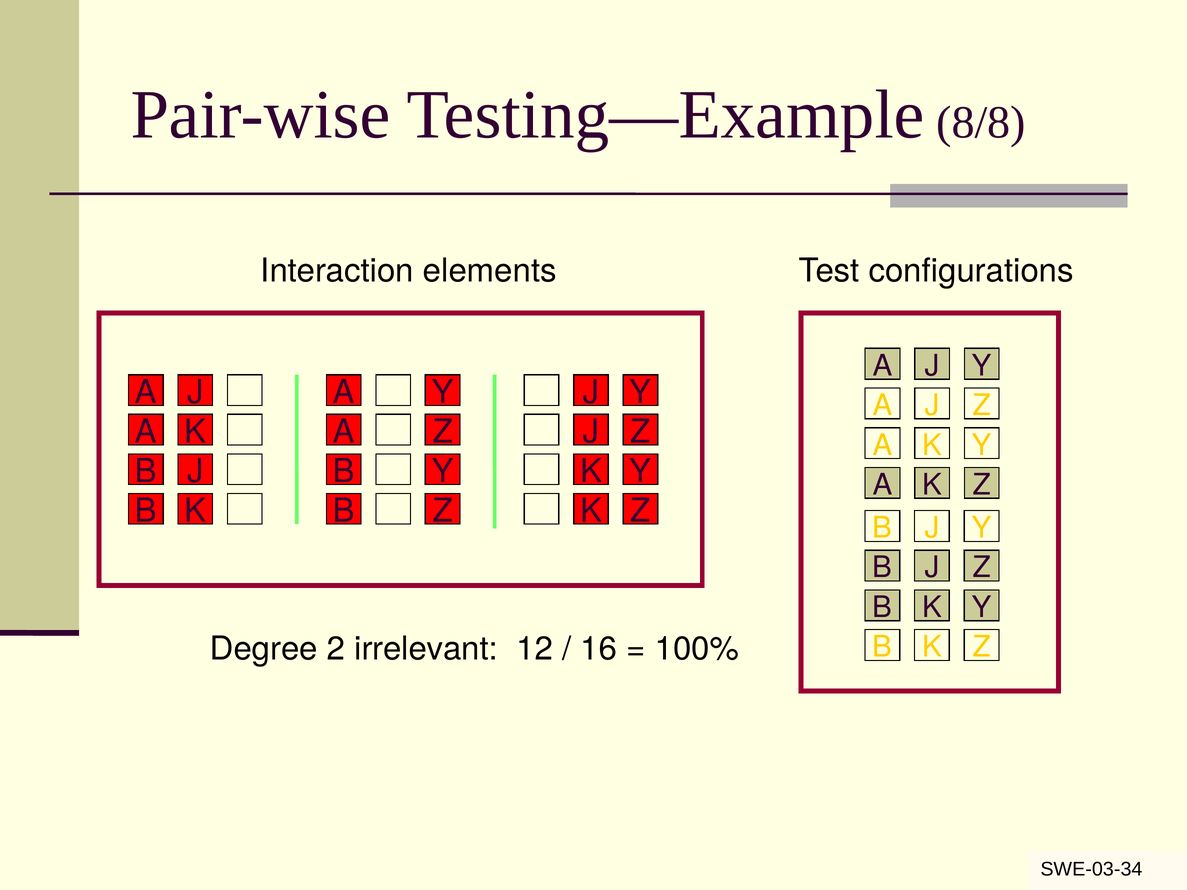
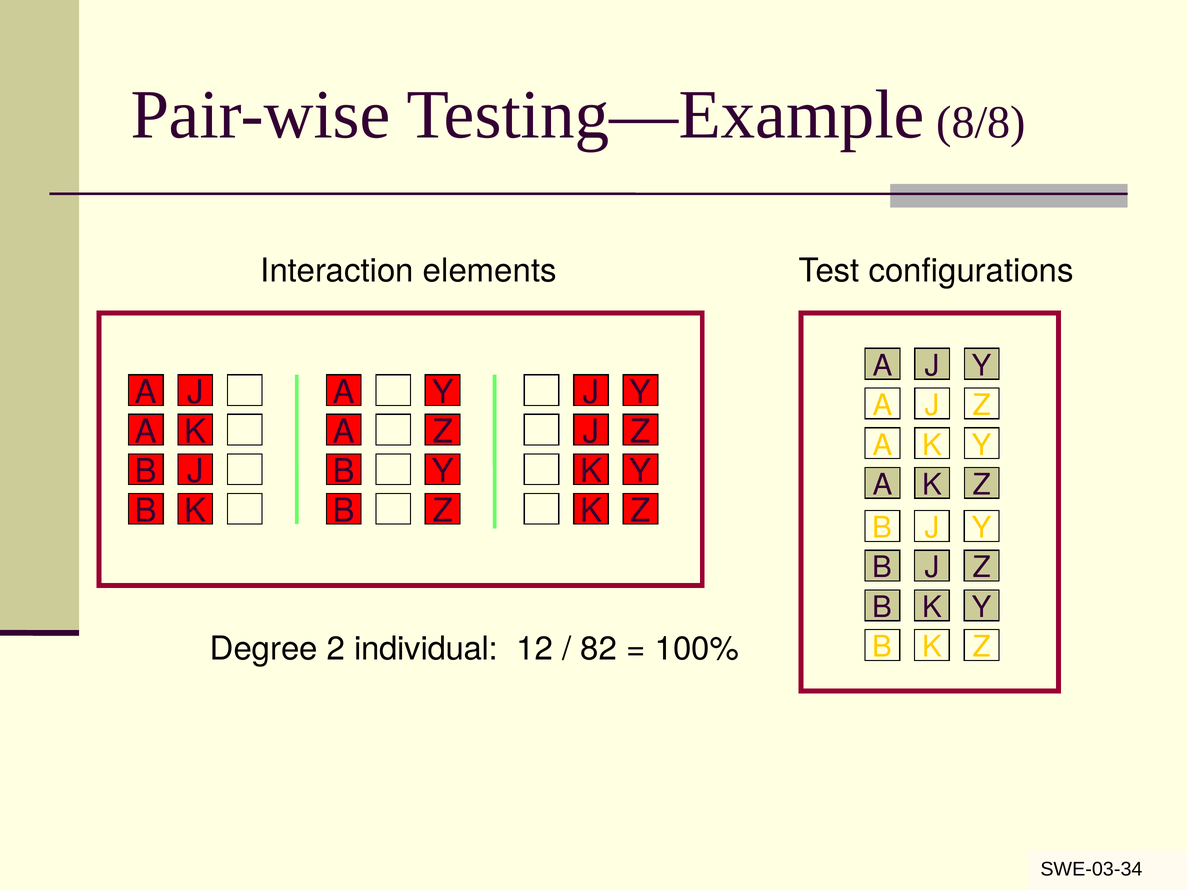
irrelevant: irrelevant -> individual (426, 649)
16: 16 -> 82 (599, 649)
